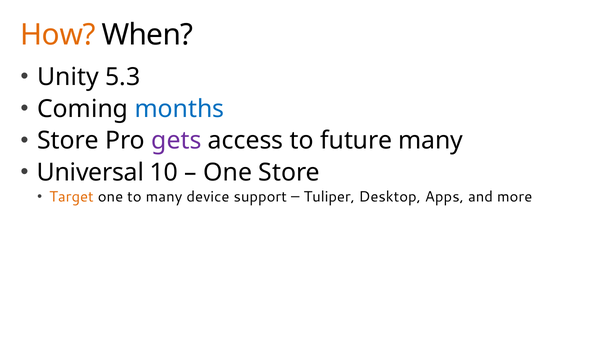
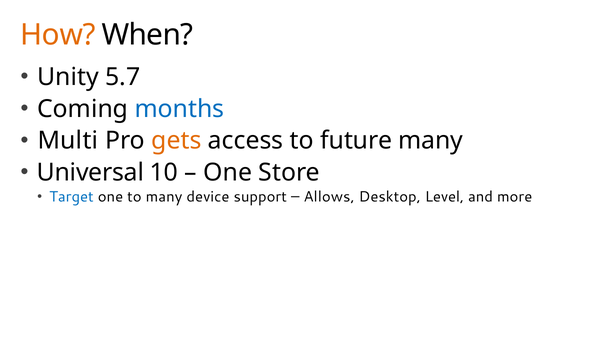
5.3: 5.3 -> 5.7 (123, 77)
Store: Store -> Multi (68, 141)
gets colour: purple -> orange (176, 141)
Target colour: orange -> blue (71, 197)
Tuliper: Tuliper -> Allows (329, 197)
Apps: Apps -> Level (444, 197)
